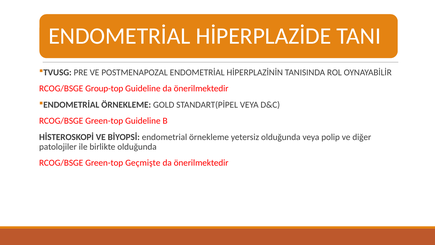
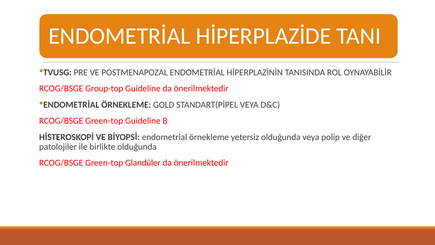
Geçmişte: Geçmişte -> Glandüler (143, 163)
